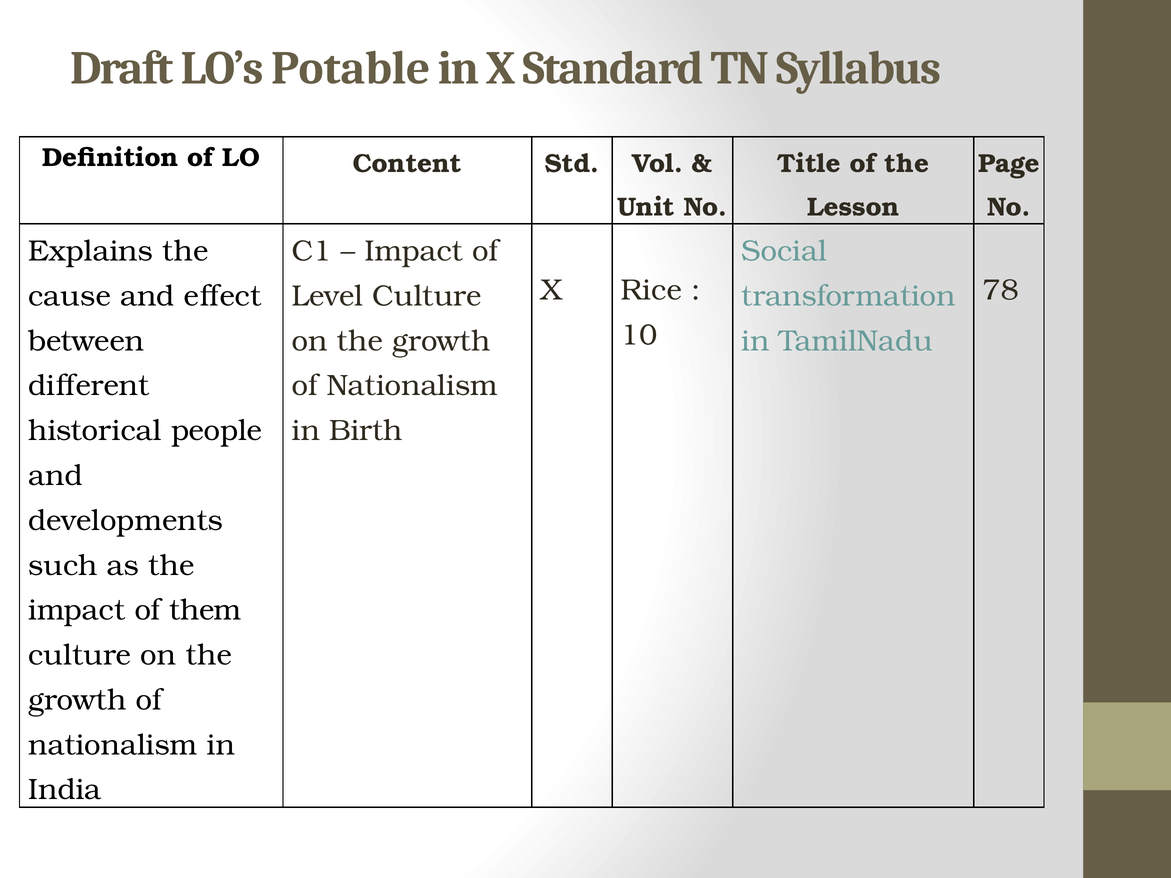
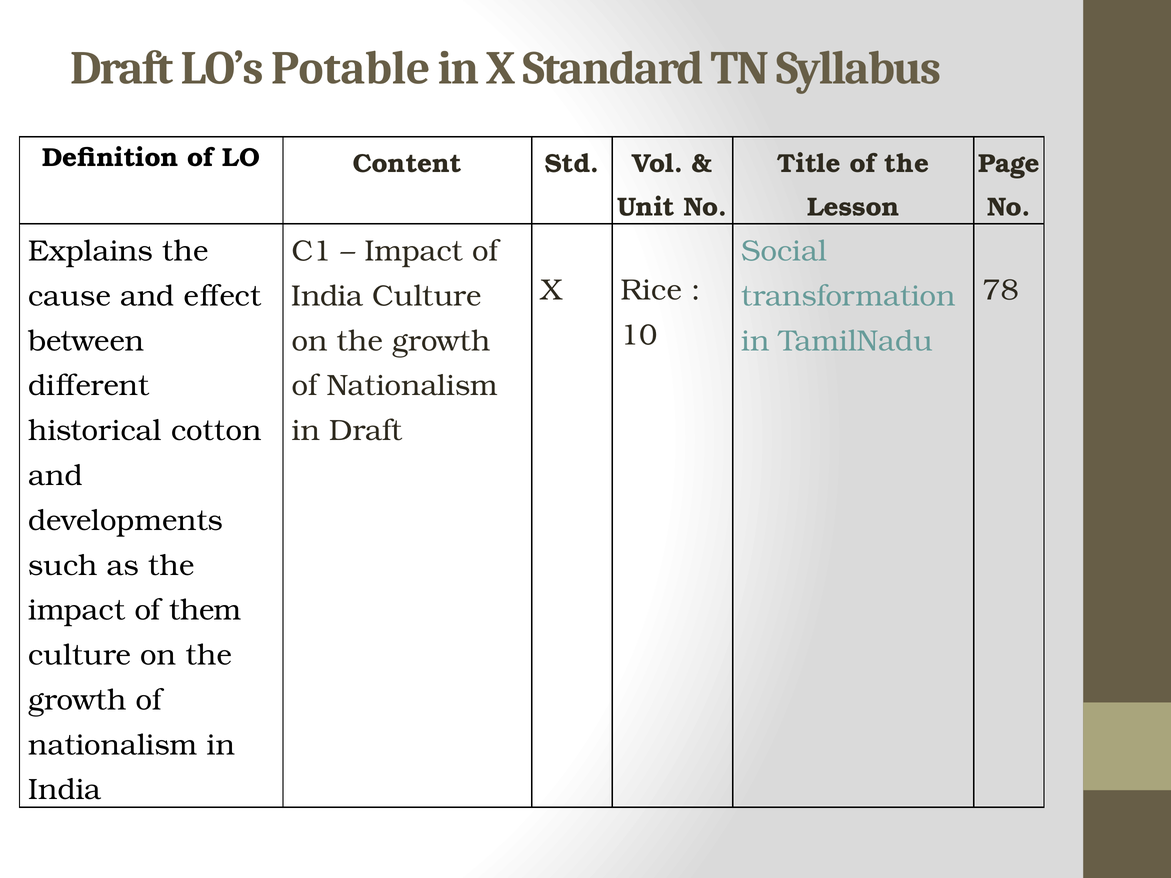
Level: Level -> India (327, 296)
people: people -> cotton (216, 431)
in Birth: Birth -> Draft (366, 431)
